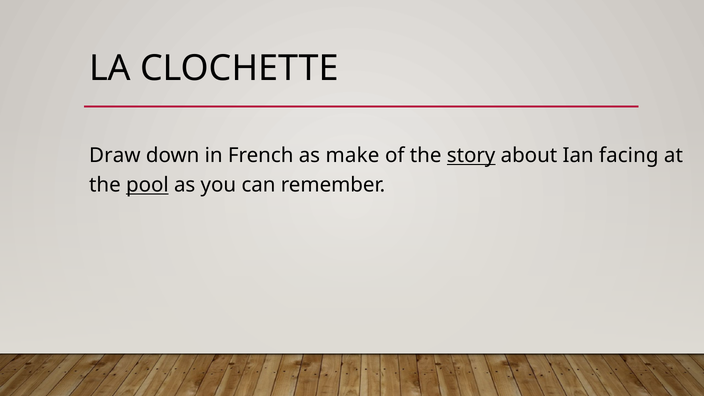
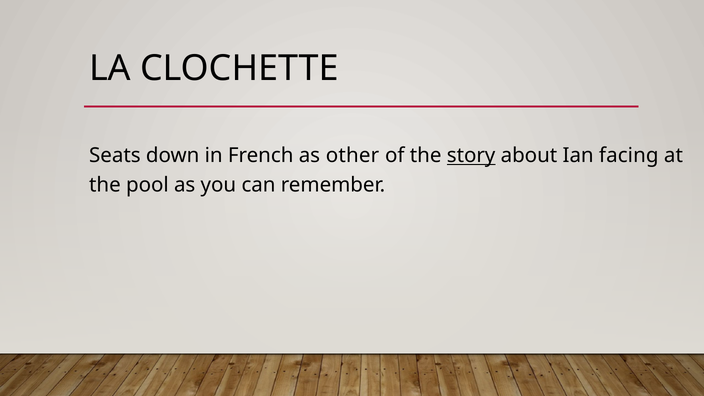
Draw: Draw -> Seats (115, 156)
make: make -> other (352, 156)
pool underline: present -> none (147, 185)
